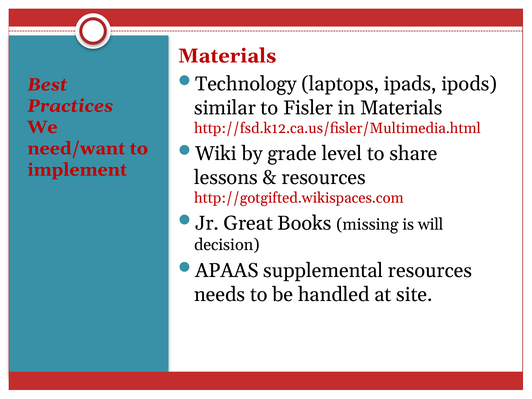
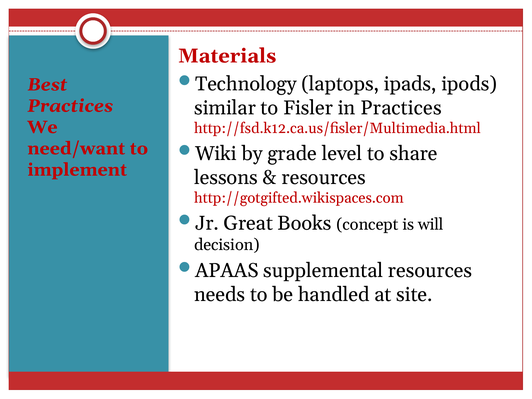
in Materials: Materials -> Practices (401, 108)
missing: missing -> concept (367, 224)
